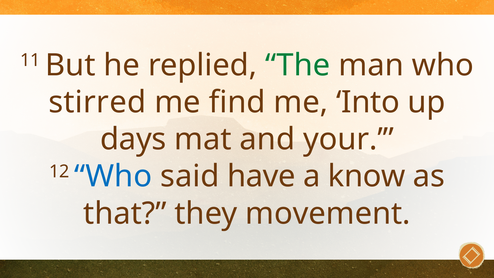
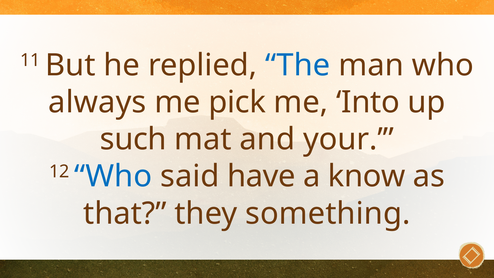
The colour: green -> blue (298, 65)
stirred: stirred -> always (97, 102)
find: find -> pick (237, 102)
days: days -> such (133, 139)
movement: movement -> something (328, 213)
